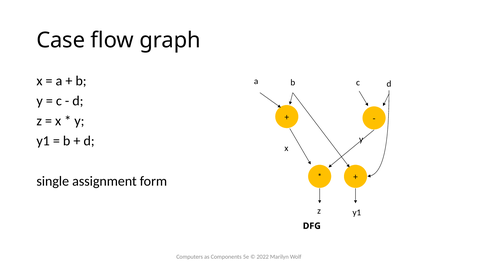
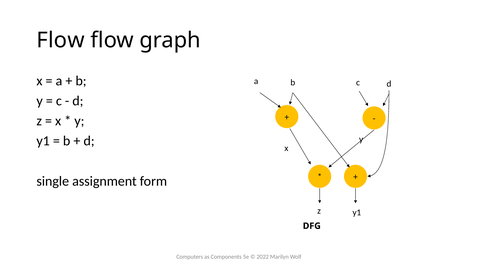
Case: Case -> Flow (61, 40)
